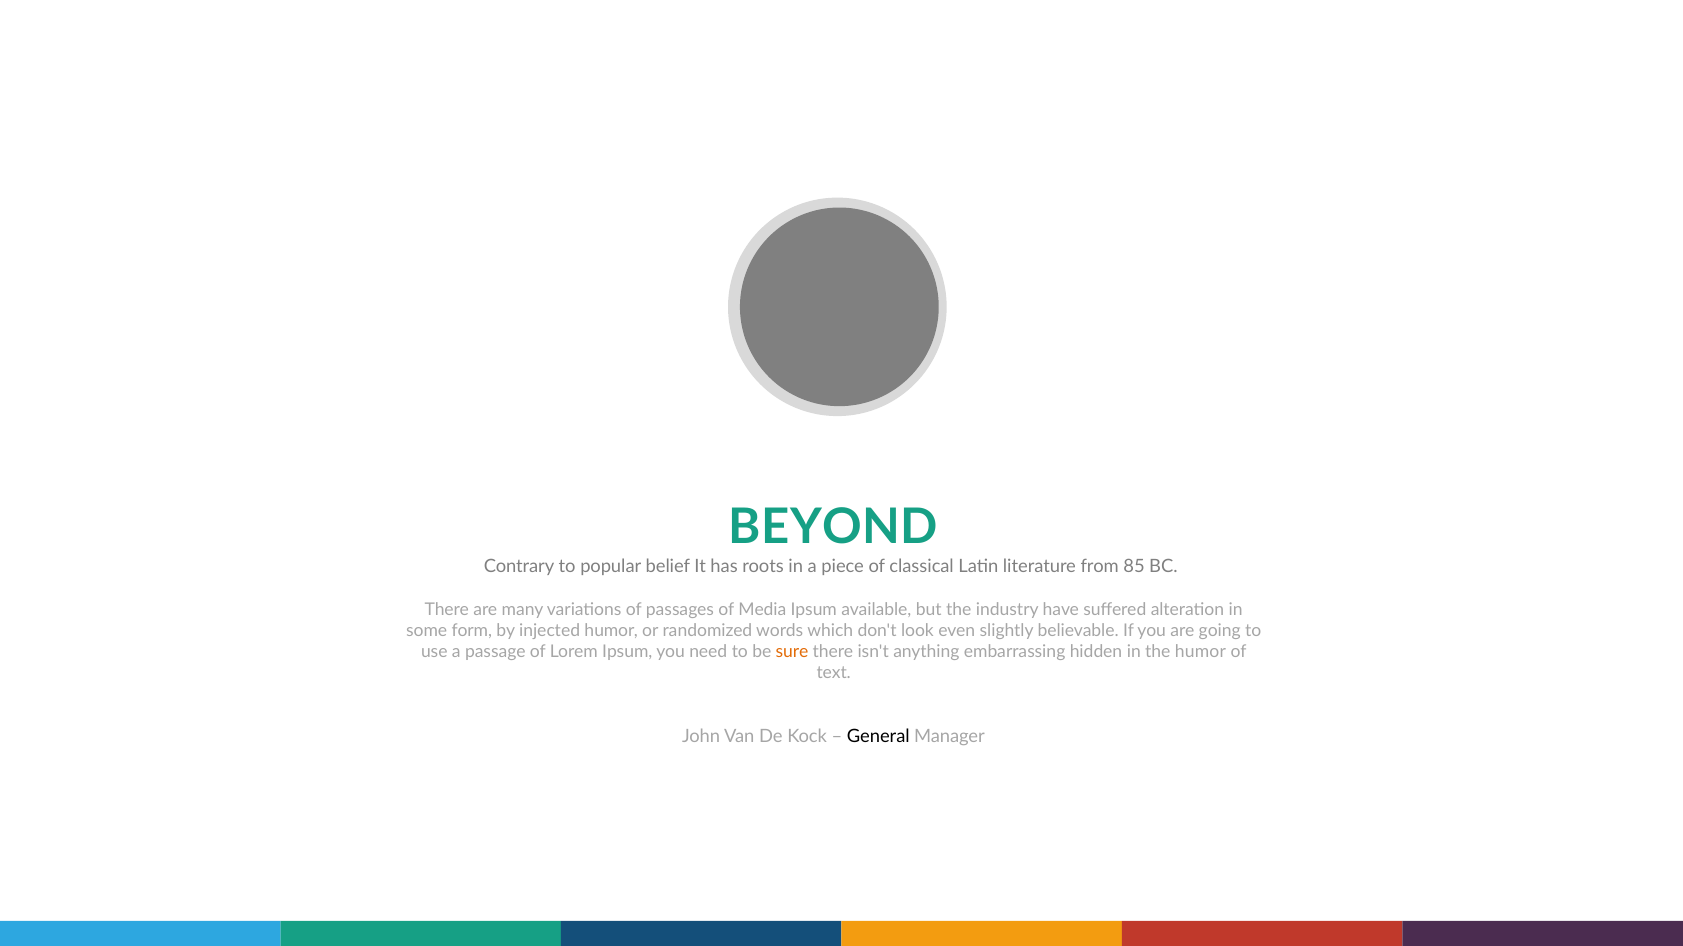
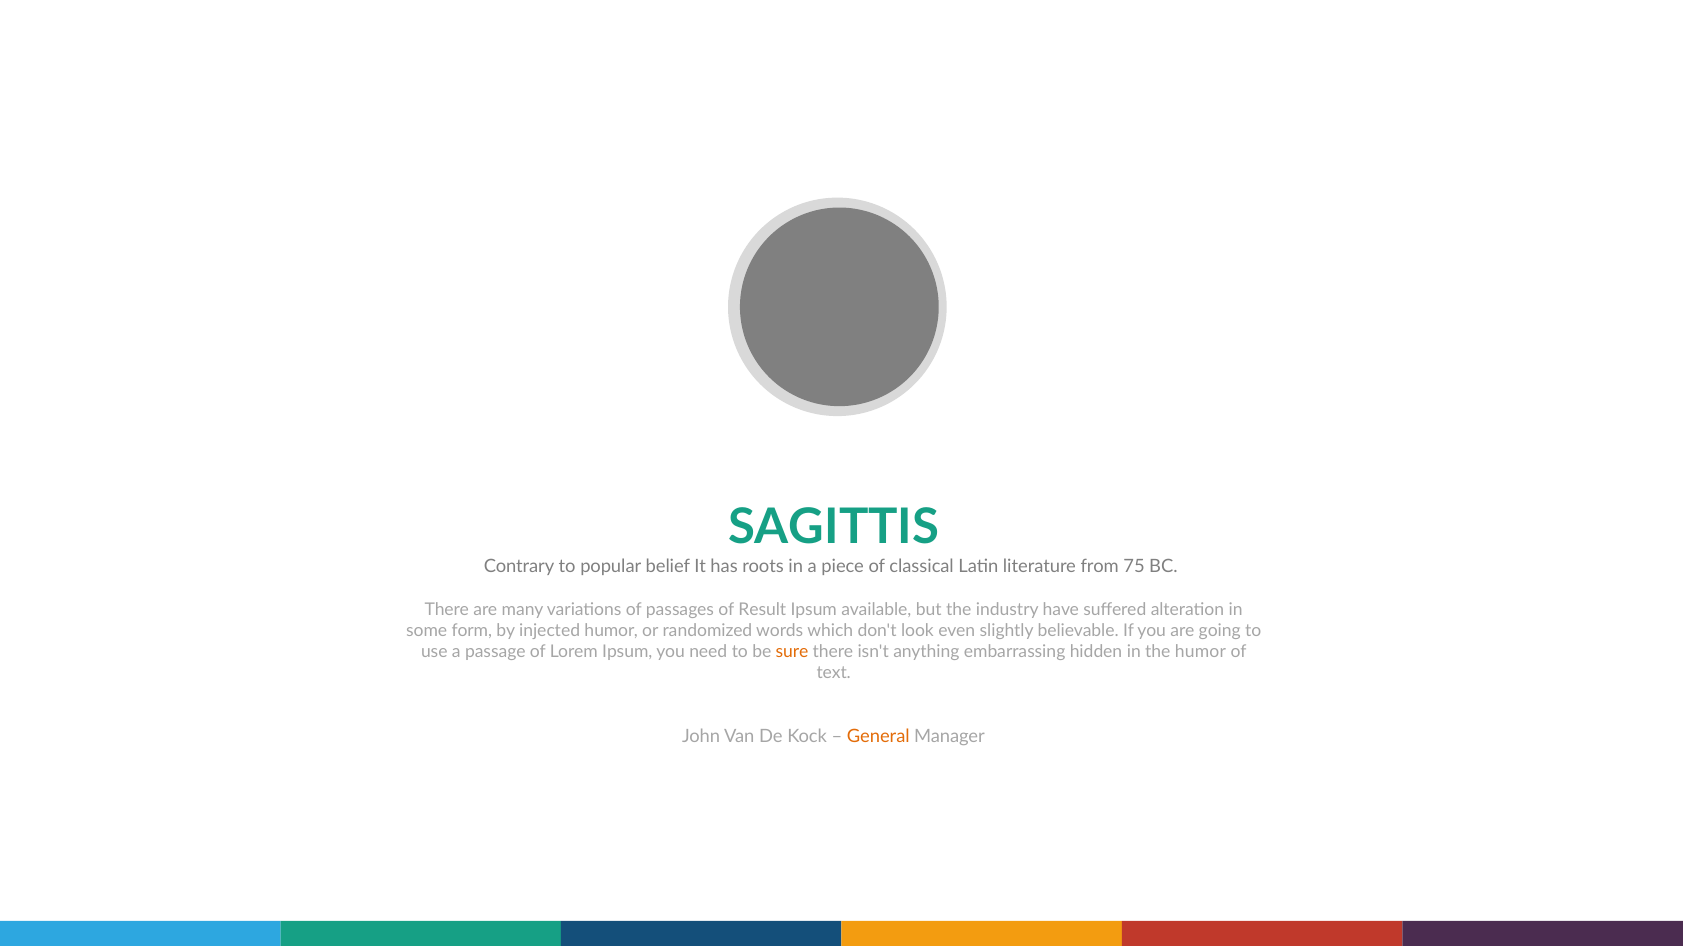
BEYOND: BEYOND -> SAGITTIS (834, 528)
85: 85 -> 75 (1134, 566)
Media: Media -> Result (762, 610)
General colour: black -> orange (878, 737)
